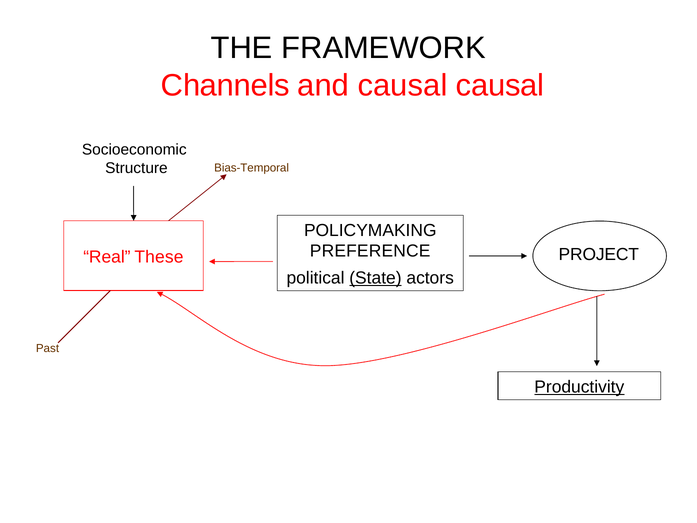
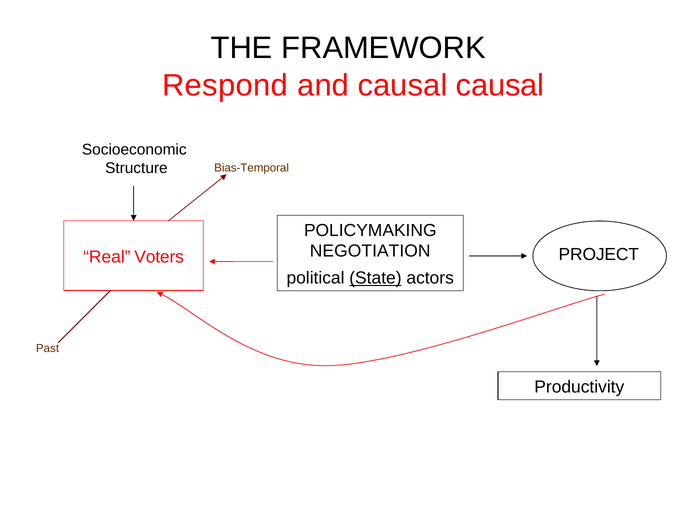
Channels: Channels -> Respond (225, 85)
PREFERENCE: PREFERENCE -> NEGOTIATION (370, 251)
These: These -> Voters (159, 257)
Productivity underline: present -> none (579, 387)
